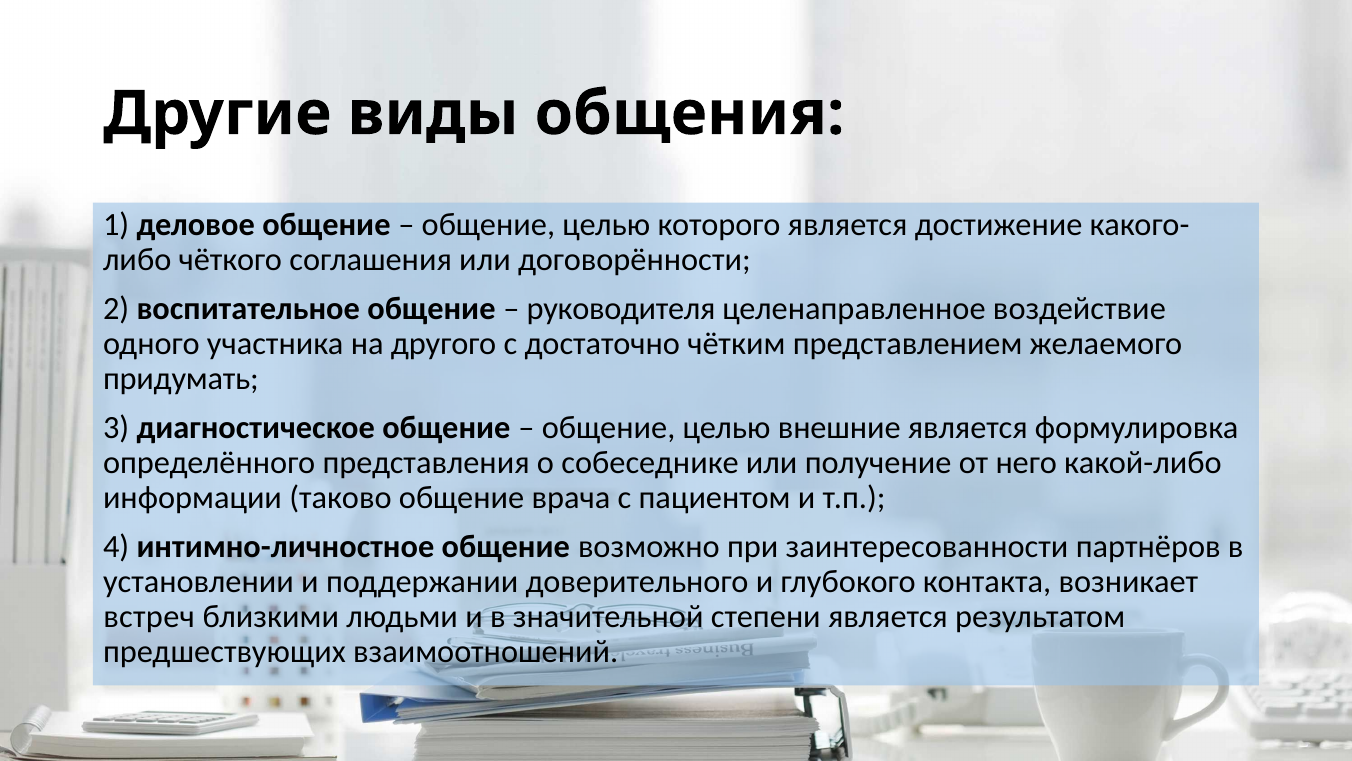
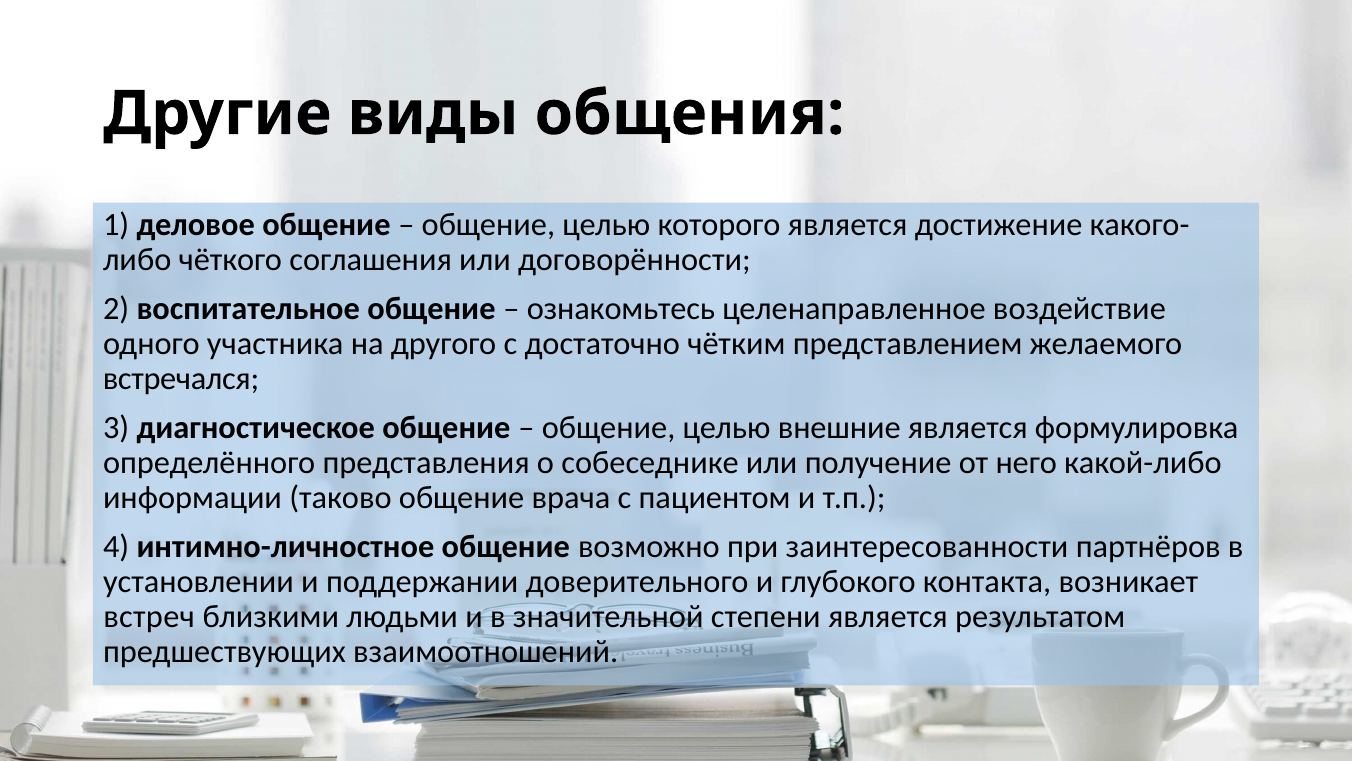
руководителя: руководителя -> ознакомьтесь (621, 309)
придумать: придумать -> встречался (181, 379)
